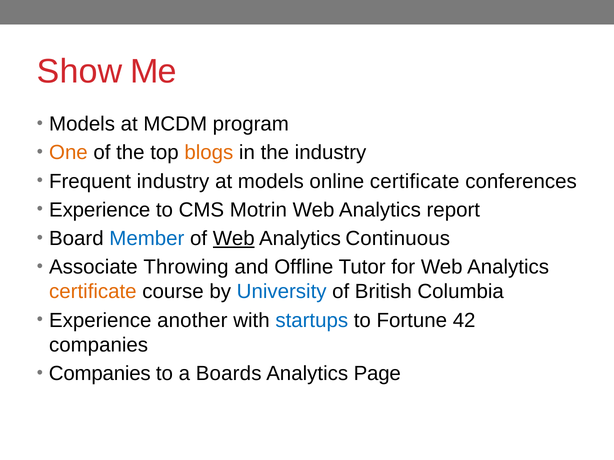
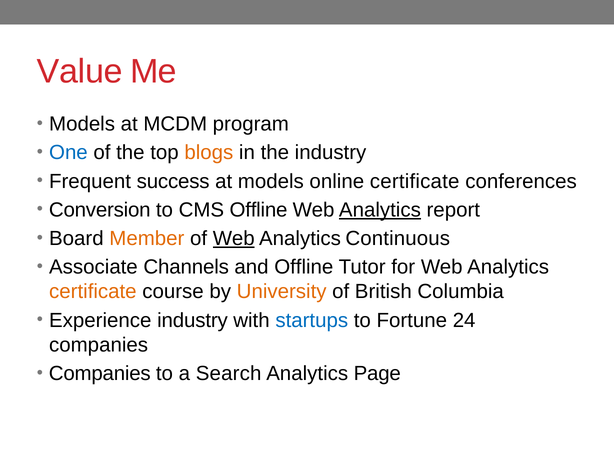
Show: Show -> Value (80, 71)
One colour: orange -> blue (68, 153)
Frequent industry: industry -> success (173, 182)
Experience: Experience -> Conversion (100, 210)
CMS Motrin: Motrin -> Offline (259, 210)
Analytics underline: none -> present (380, 210)
Member colour: blue -> orange (147, 239)
Throwing: Throwing -> Channels (186, 267)
University colour: blue -> orange (282, 292)
Experience another: another -> industry (192, 321)
42: 42 -> 24 (464, 321)
Boards: Boards -> Search (229, 374)
